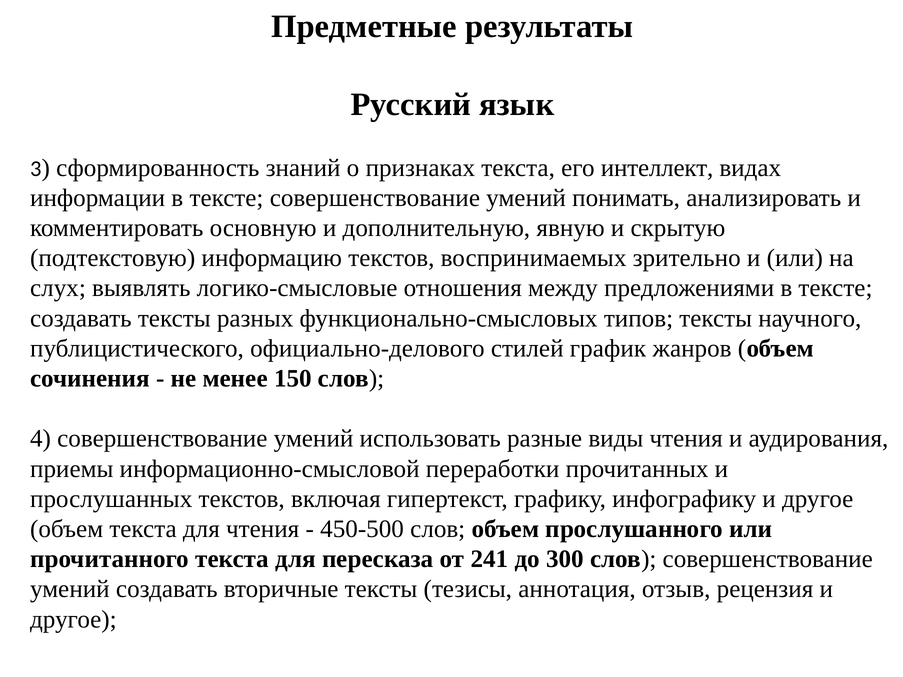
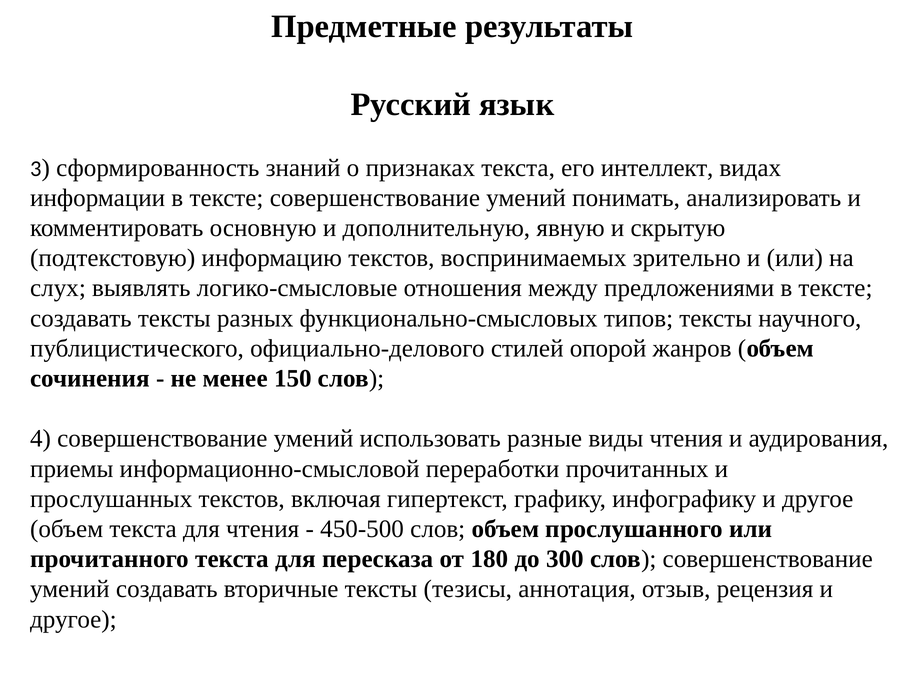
график: график -> опорой (608, 349)
241: 241 -> 180 (489, 559)
